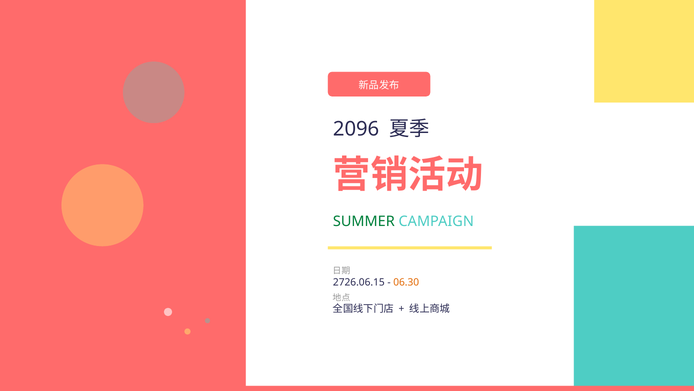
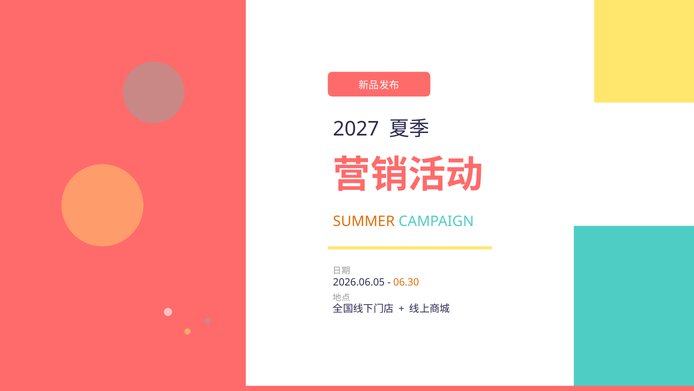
2096: 2096 -> 2027 (356, 129)
SUMMER colour: green -> orange (364, 221)
2726.06.15: 2726.06.15 -> 2026.06.05 (359, 282)
